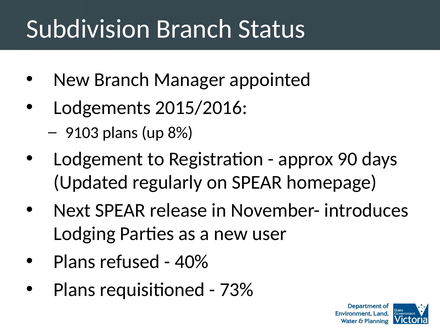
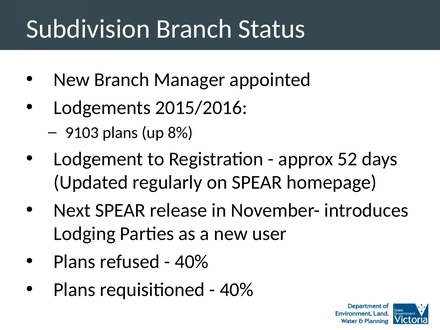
90: 90 -> 52 (347, 159)
73%: 73% -> 40% (237, 290)
